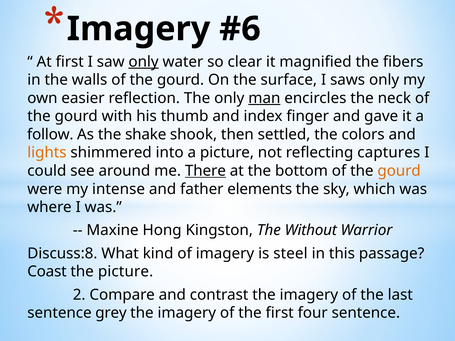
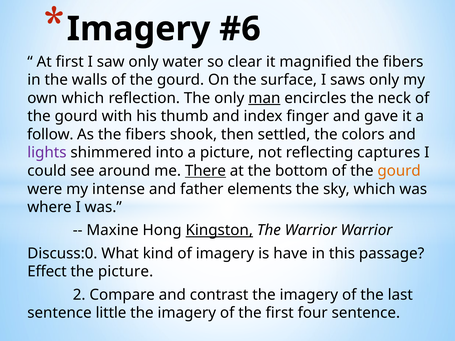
only underline: present -> none (144, 62)
own easier: easier -> which (83, 98)
As the shake: shake -> fibers (146, 135)
lights colour: orange -> purple (47, 153)
Kingston underline: none -> present (219, 230)
The Without: Without -> Warrior (311, 230)
Discuss:8: Discuss:8 -> Discuss:0 (62, 254)
steel: steel -> have (290, 254)
Coast: Coast -> Effect (47, 272)
grey: grey -> little (111, 313)
